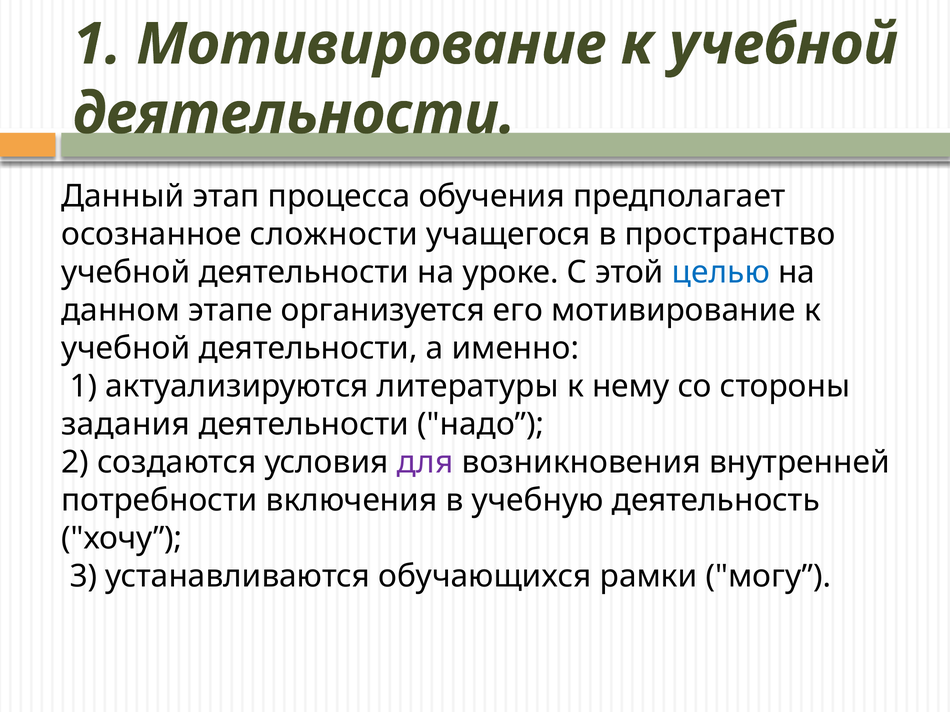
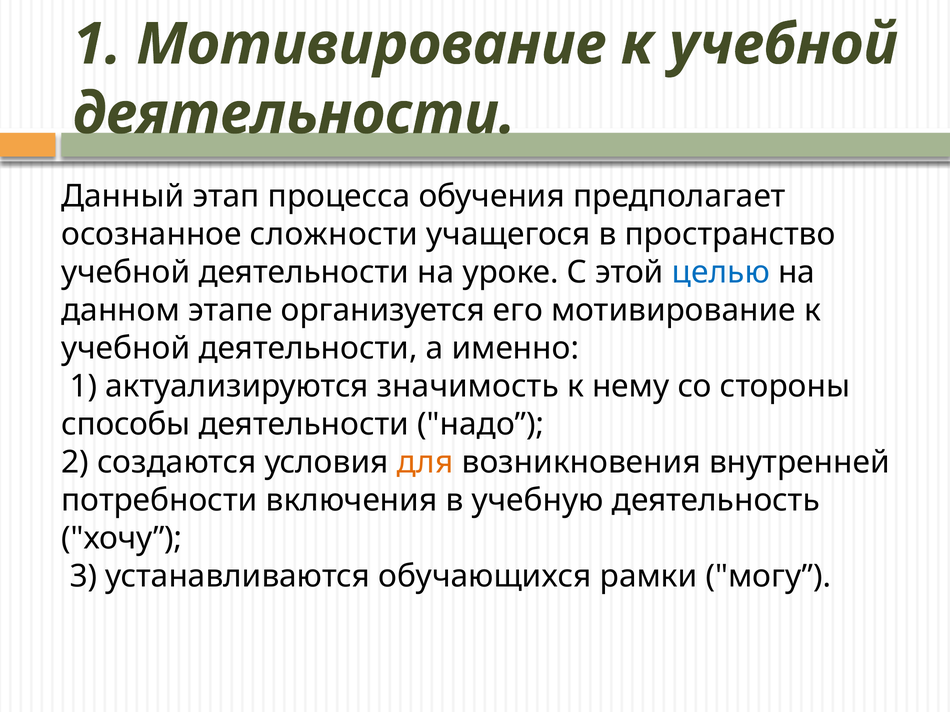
литературы: литературы -> значимость (468, 387)
задания: задания -> способы (126, 425)
для colour: purple -> orange (425, 463)
